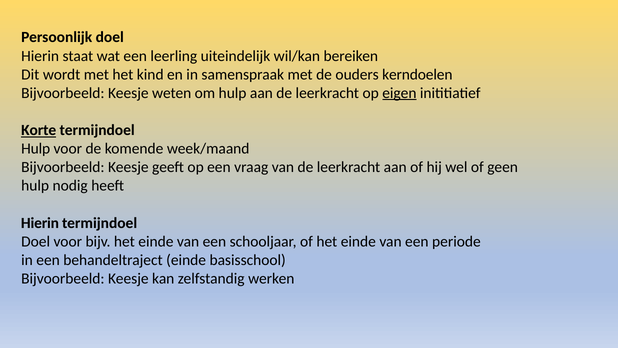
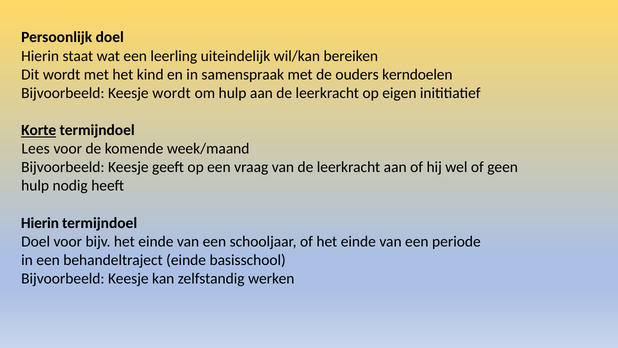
Keesje weten: weten -> wordt (172, 93)
eigen underline: present -> none (399, 93)
Hulp: Hulp -> Lees (36, 149)
